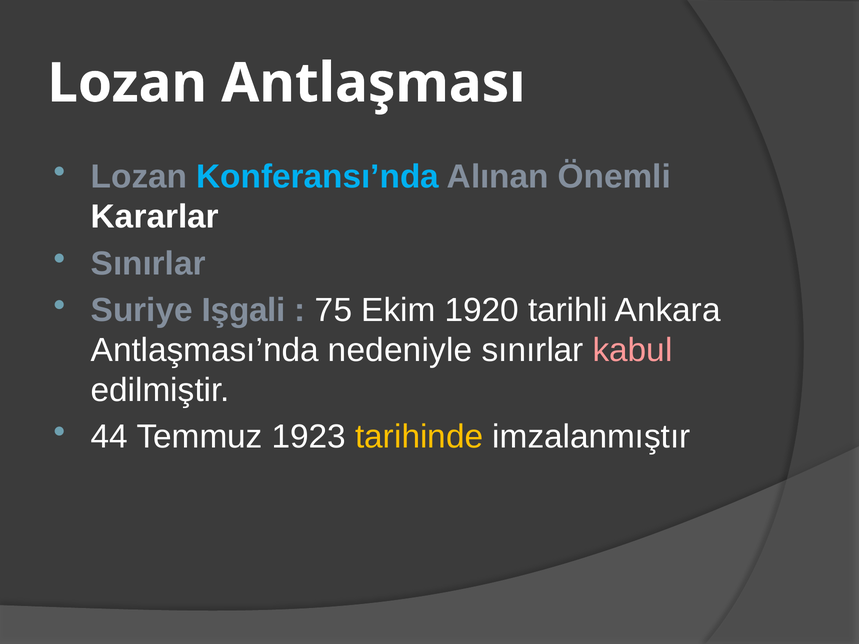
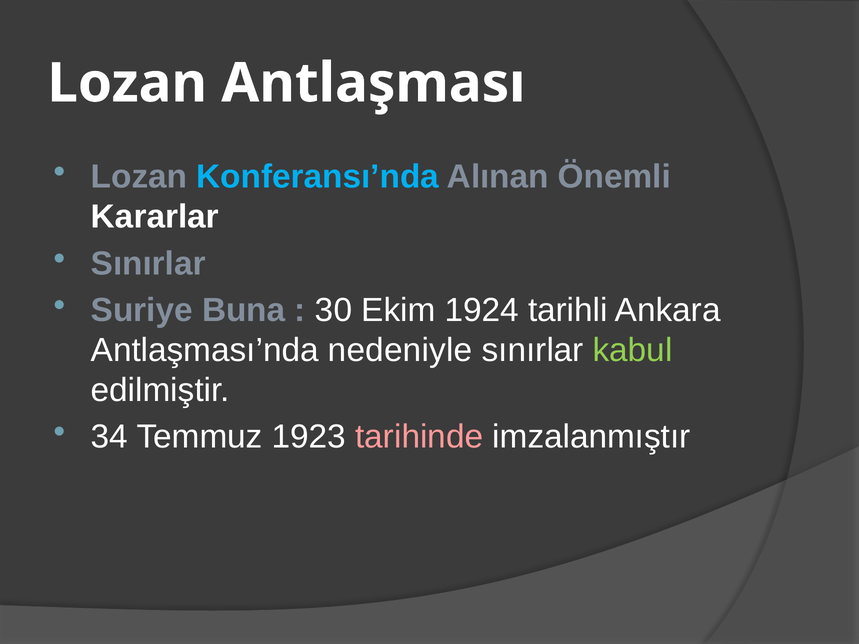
Işgali: Işgali -> Buna (244, 310)
75: 75 -> 30 (334, 310)
1920: 1920 -> 1924 (482, 310)
kabul colour: pink -> light green (633, 350)
44: 44 -> 34 (109, 437)
tarihinde colour: yellow -> pink (419, 437)
